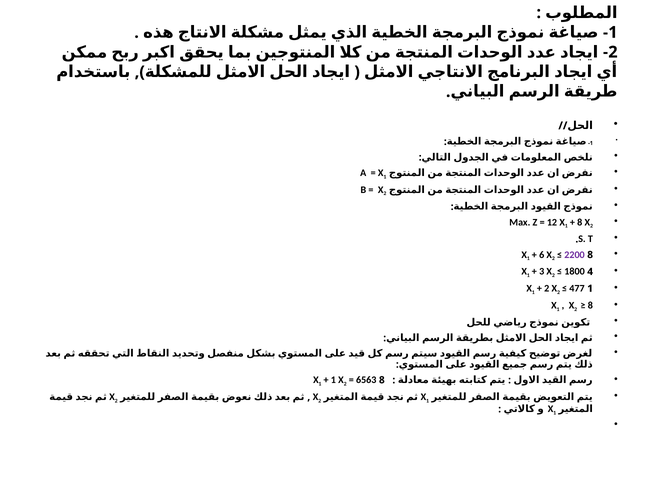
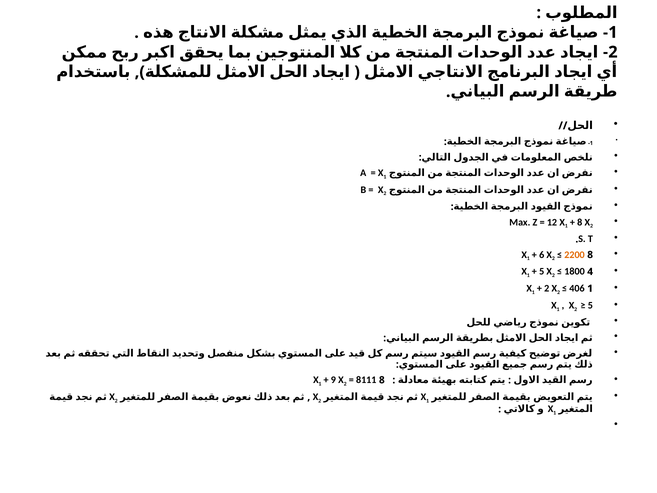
2200 colour: purple -> orange (575, 255)
3: 3 -> 5 (542, 272)
477: 477 -> 406 (577, 288)
8: 8 -> 5 (590, 305)
1: 1 -> 9 (333, 380)
6563: 6563 -> 8111 (366, 380)
